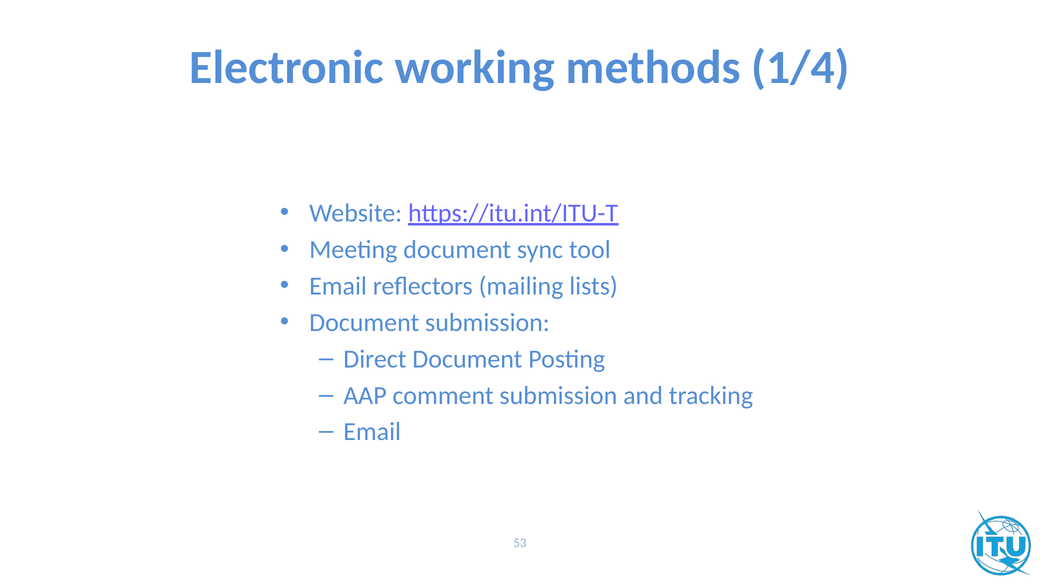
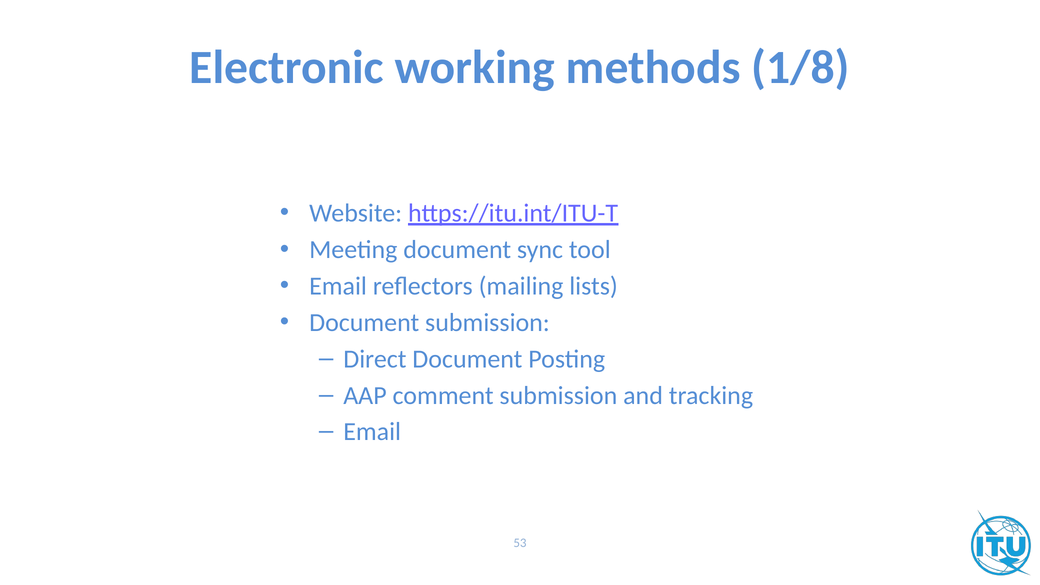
1/4: 1/4 -> 1/8 (800, 67)
